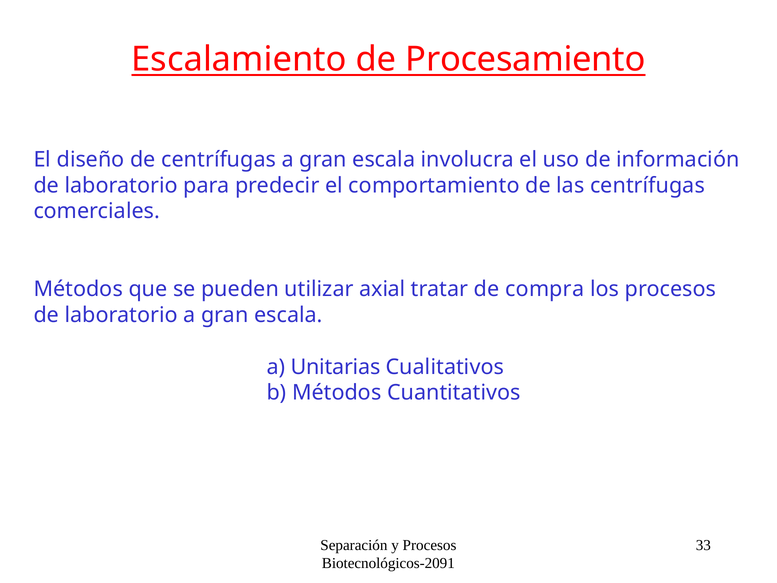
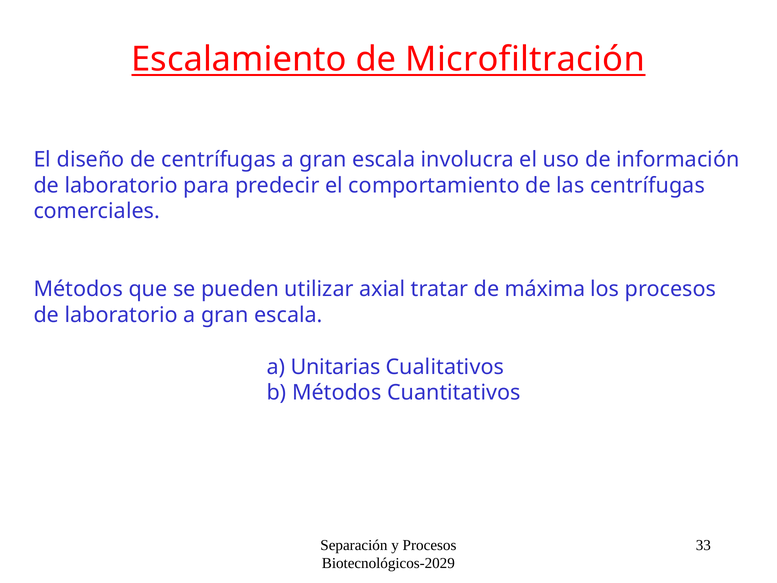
Procesamiento: Procesamiento -> Microfiltración (525, 59)
compra: compra -> máxima (545, 289)
Biotecnológicos-2091: Biotecnológicos-2091 -> Biotecnológicos-2029 (388, 563)
